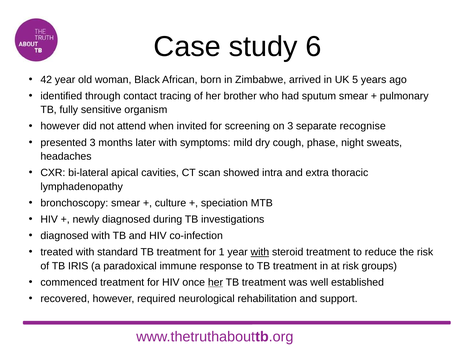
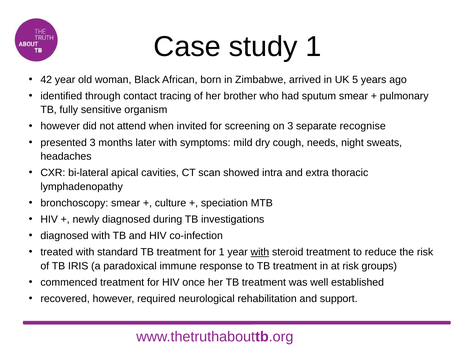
study 6: 6 -> 1 (313, 47)
phase: phase -> needs (323, 143)
her underline: present -> none (215, 283)
